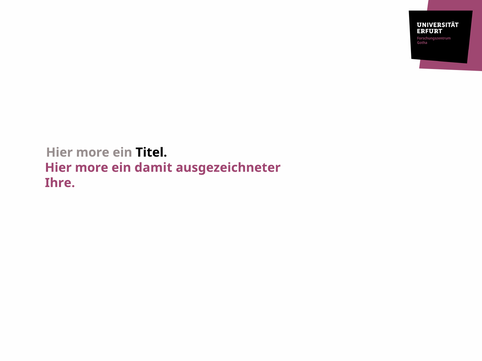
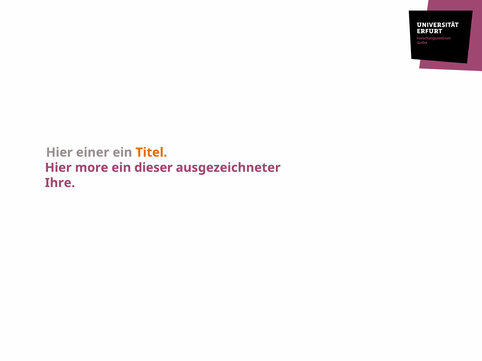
more: more -> einer (93, 153)
Titel colour: black -> orange (151, 153)
damit: damit -> dieser (154, 168)
